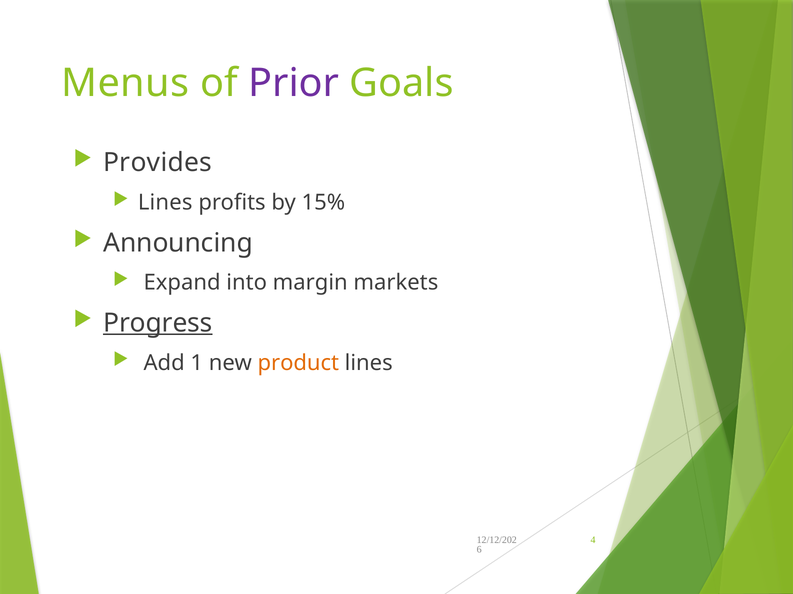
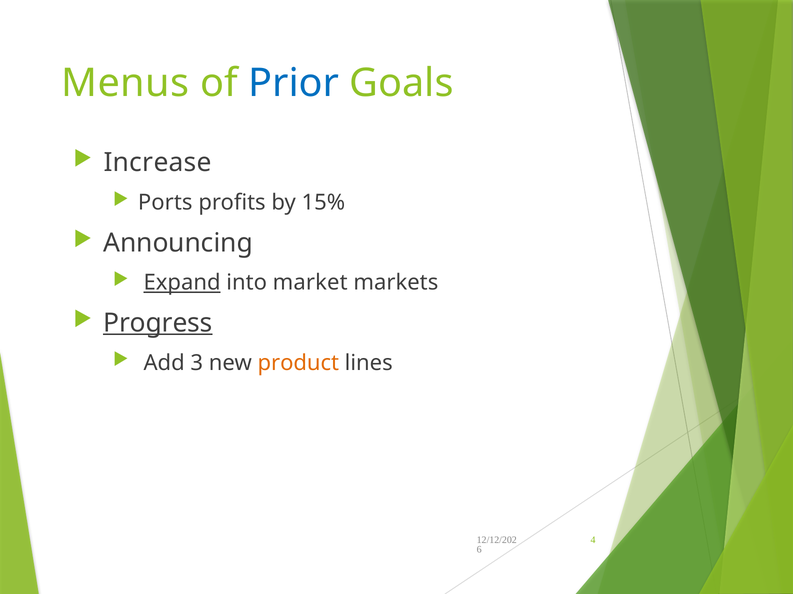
Prior colour: purple -> blue (294, 83)
Provides: Provides -> Increase (158, 163)
Lines: Lines -> Ports (165, 203)
Expand underline: none -> present (182, 283)
margin: margin -> market (310, 283)
1: 1 -> 3 (197, 363)
